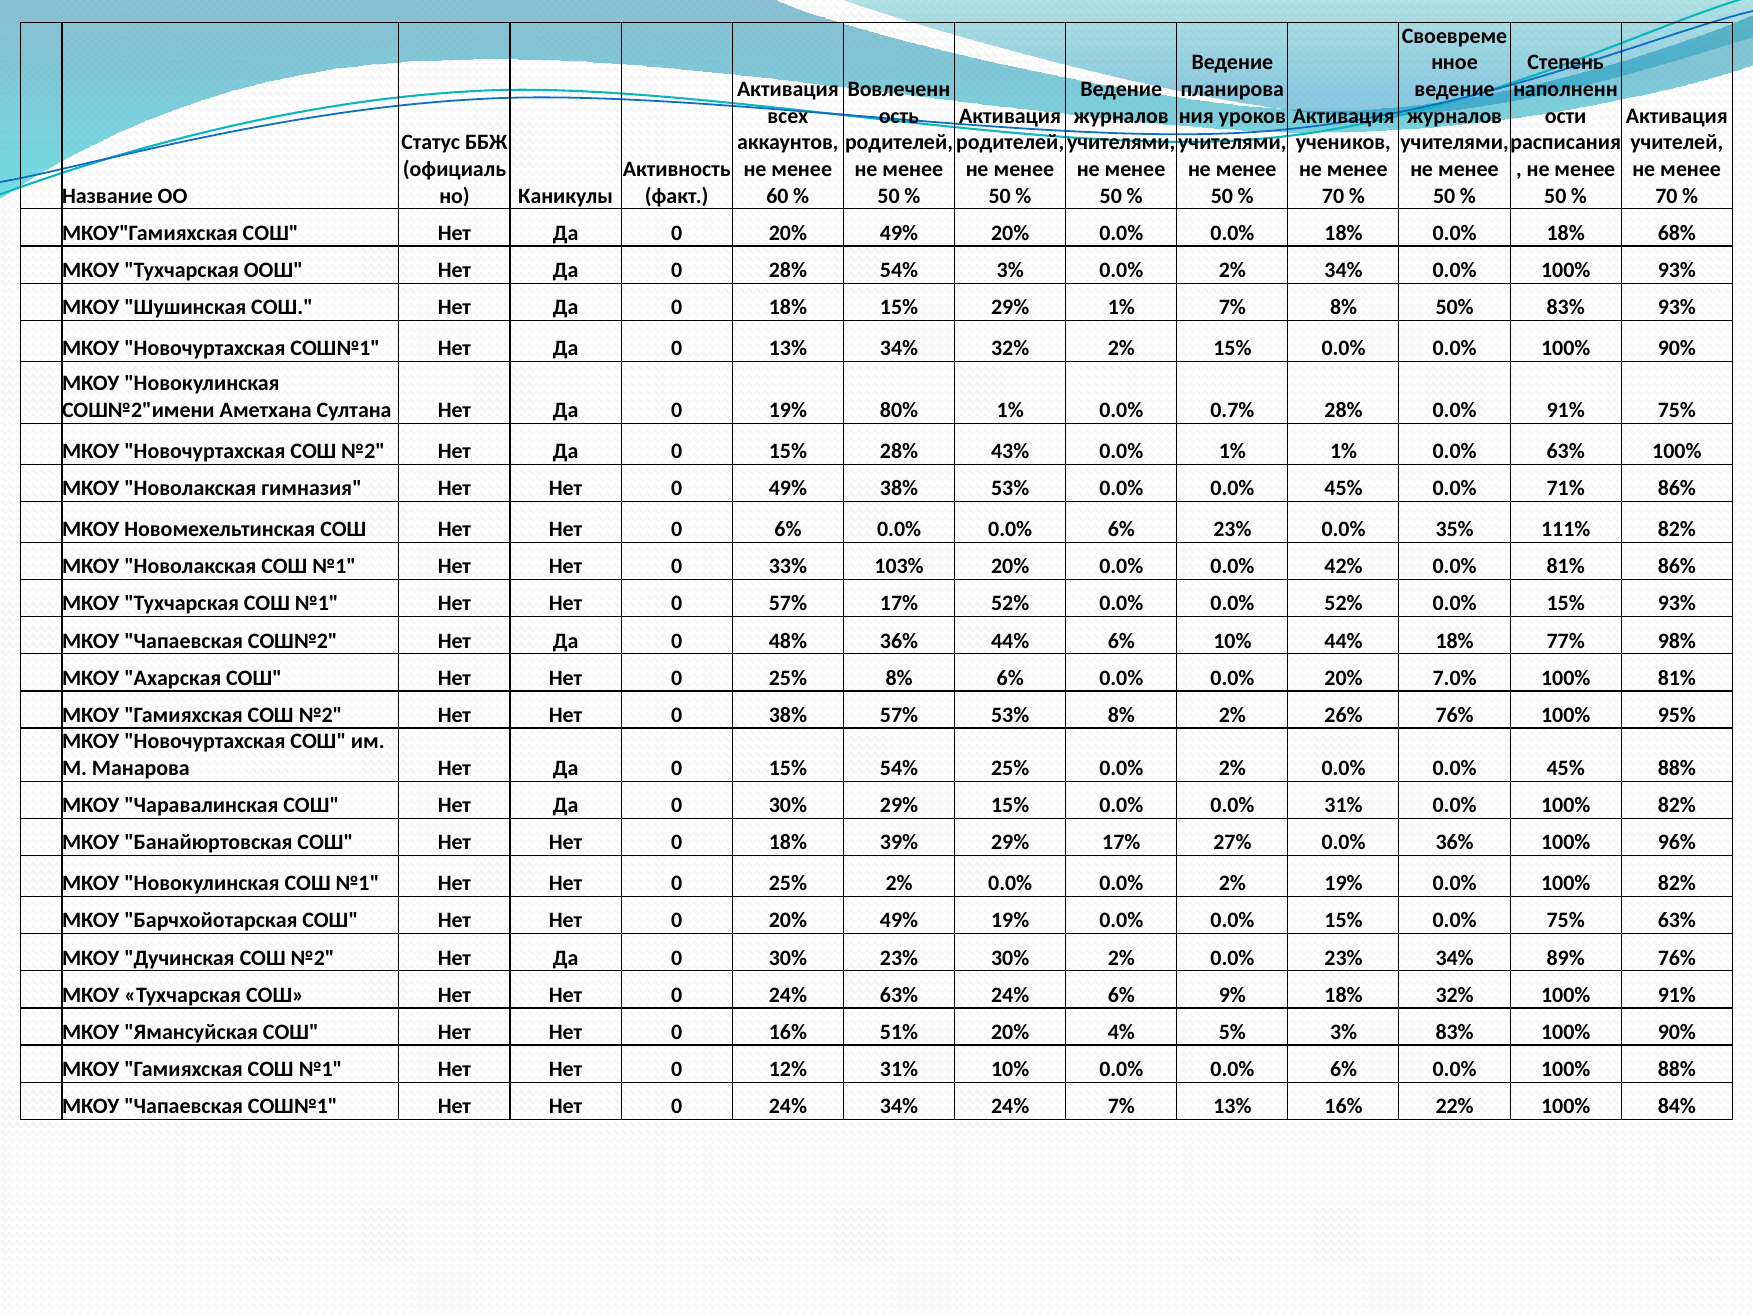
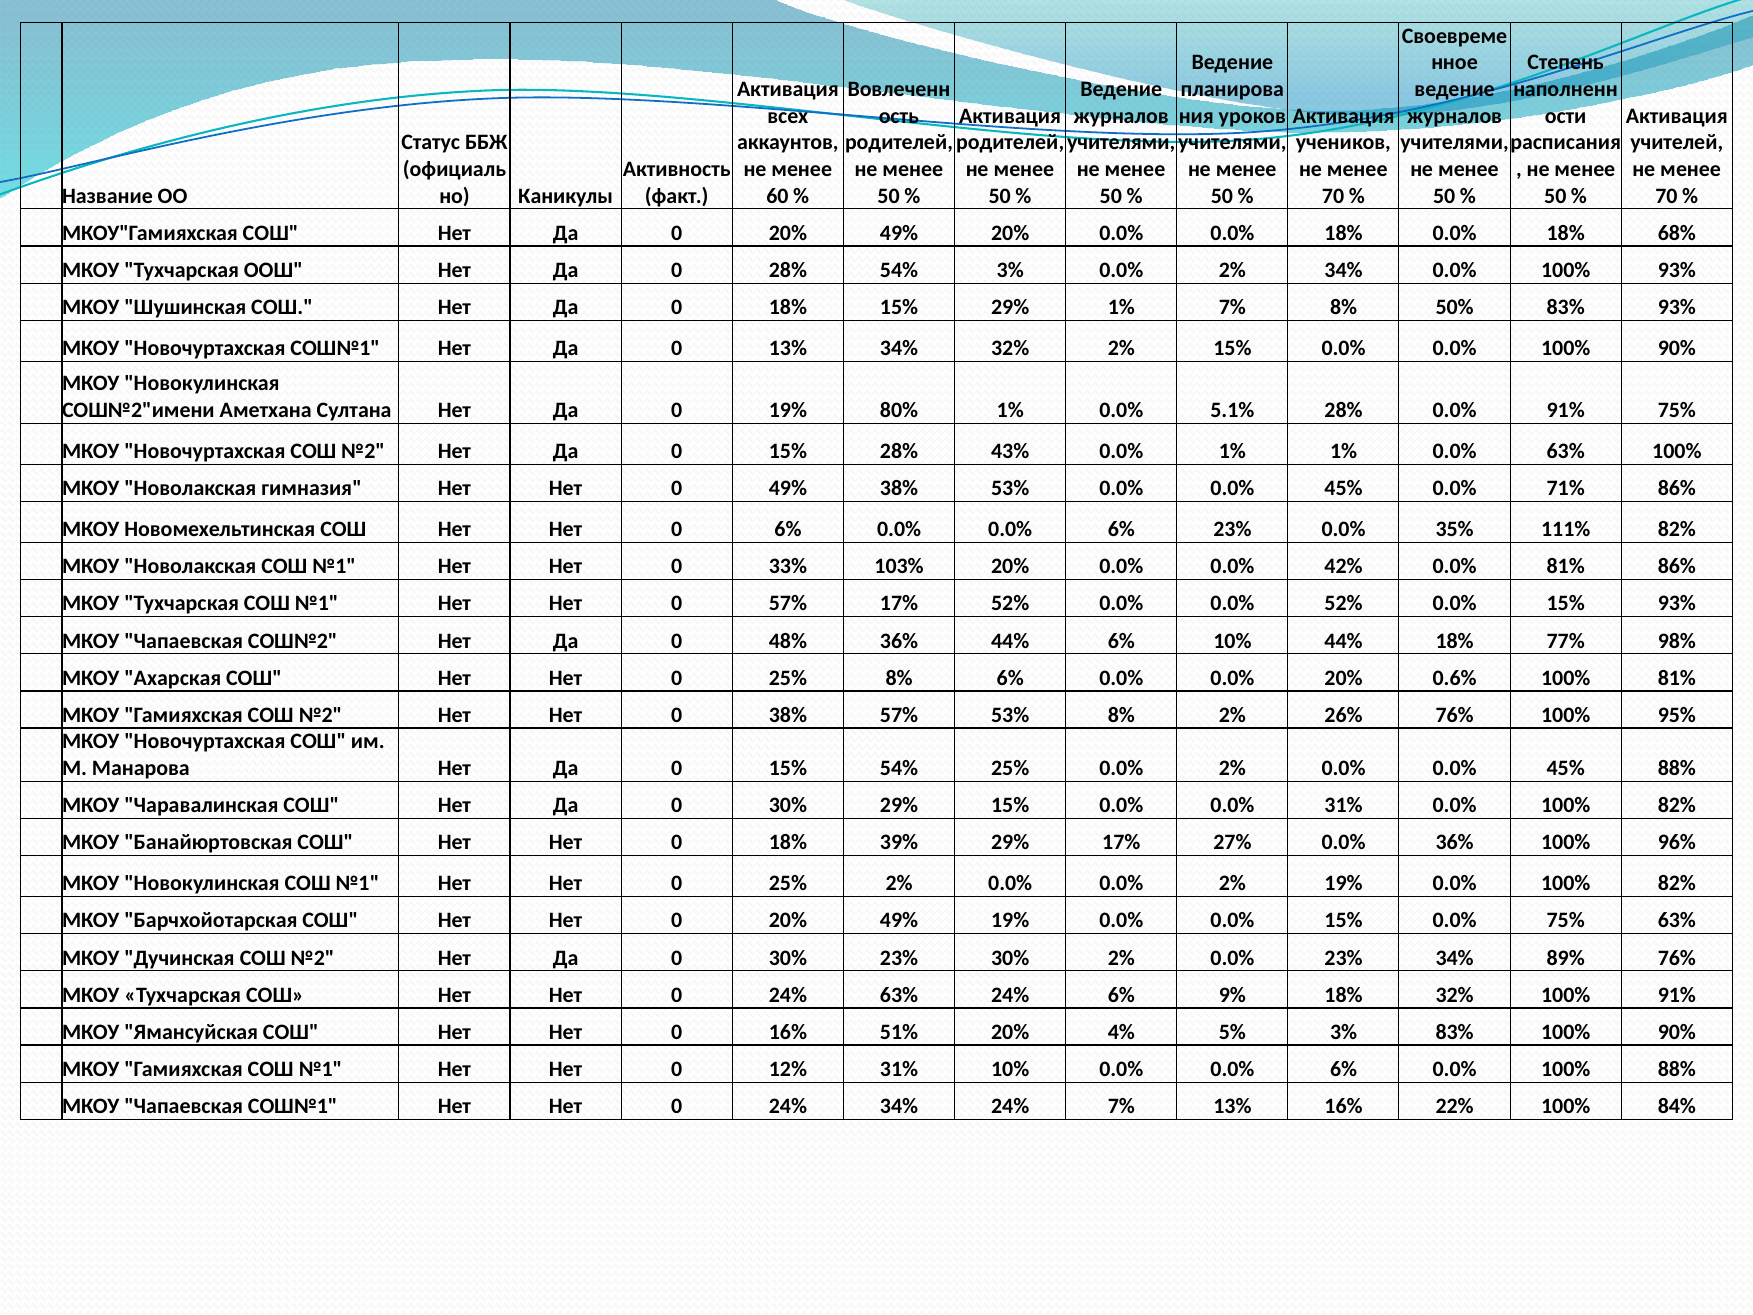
0.7%: 0.7% -> 5.1% (1232, 410)
7.0%: 7.0% -> 0.6% (1455, 678)
